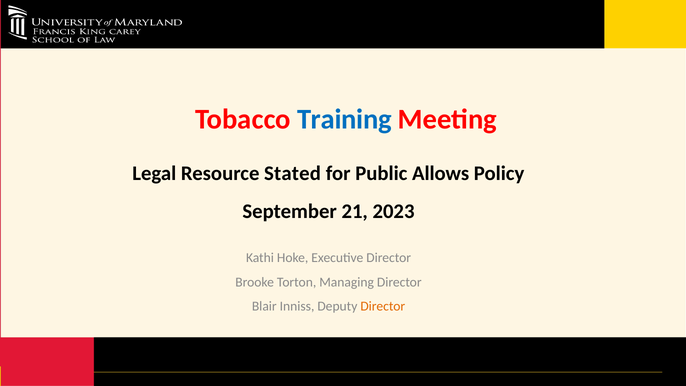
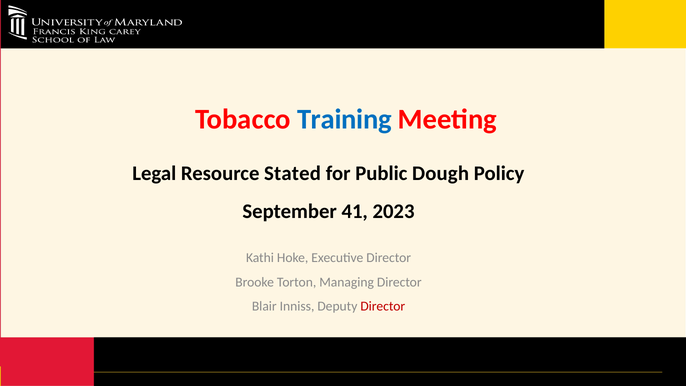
Allows: Allows -> Dough (441, 174)
21: 21 -> 41 (355, 211)
Director colour: orange -> red (383, 306)
